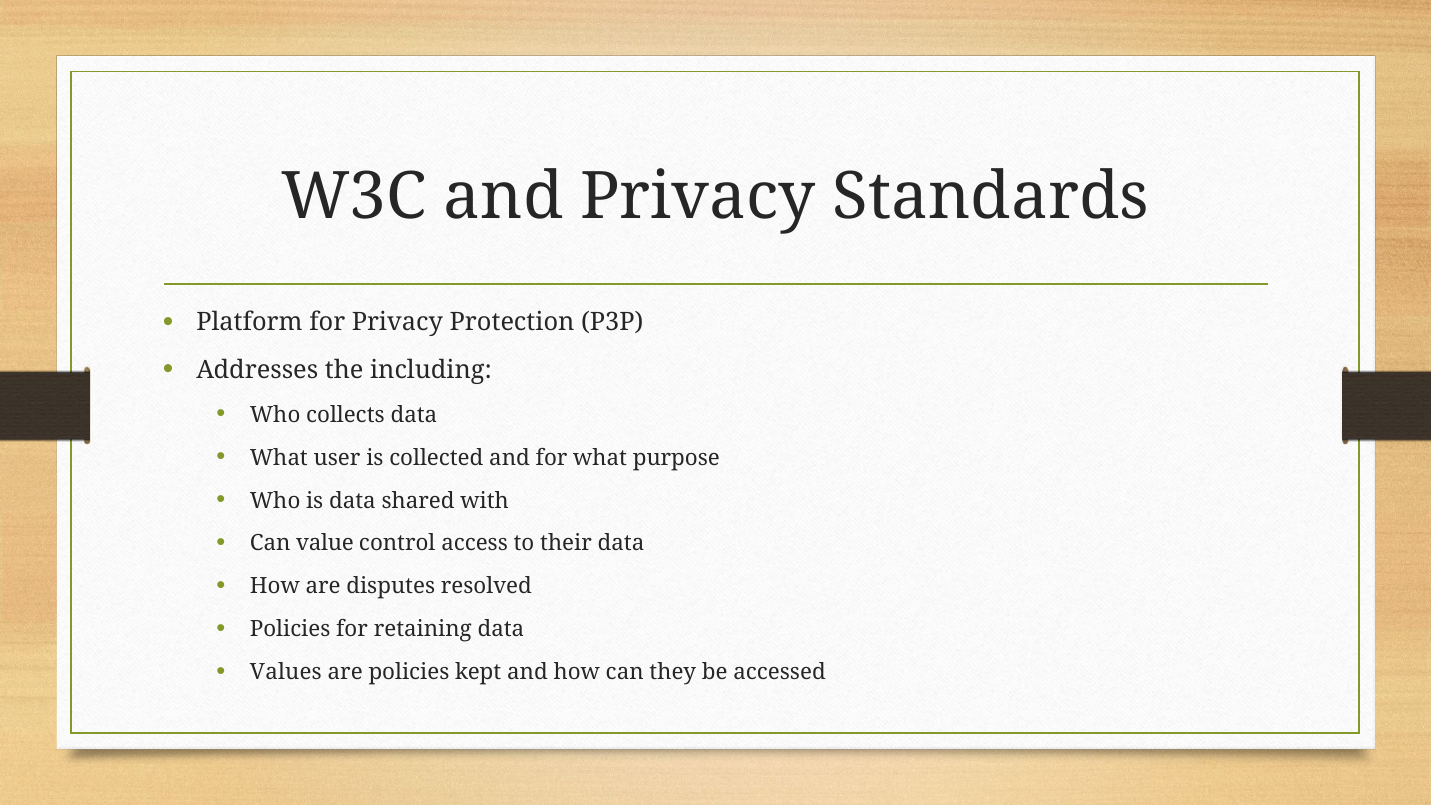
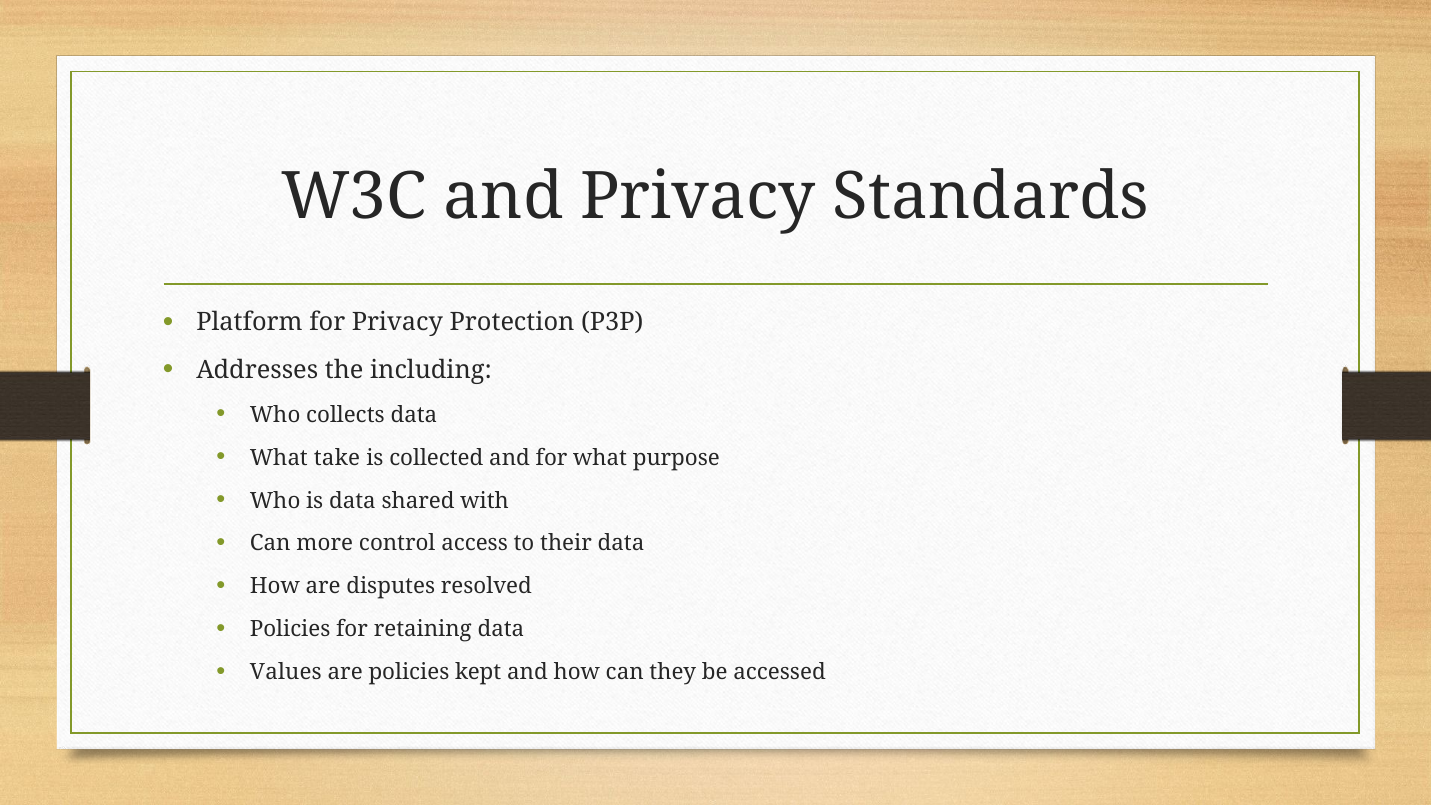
user: user -> take (337, 458)
value: value -> more (325, 544)
